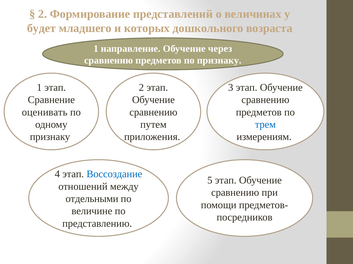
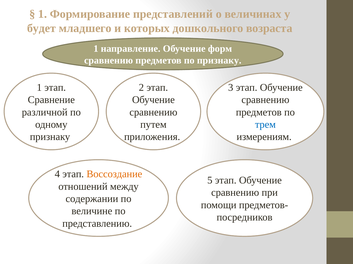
2: 2 -> 1 (43, 14)
через: через -> форм (220, 49)
оценивать: оценивать -> различной (45, 112)
Воссоздание colour: blue -> orange (114, 175)
отдельными: отдельными -> содержании (92, 199)
